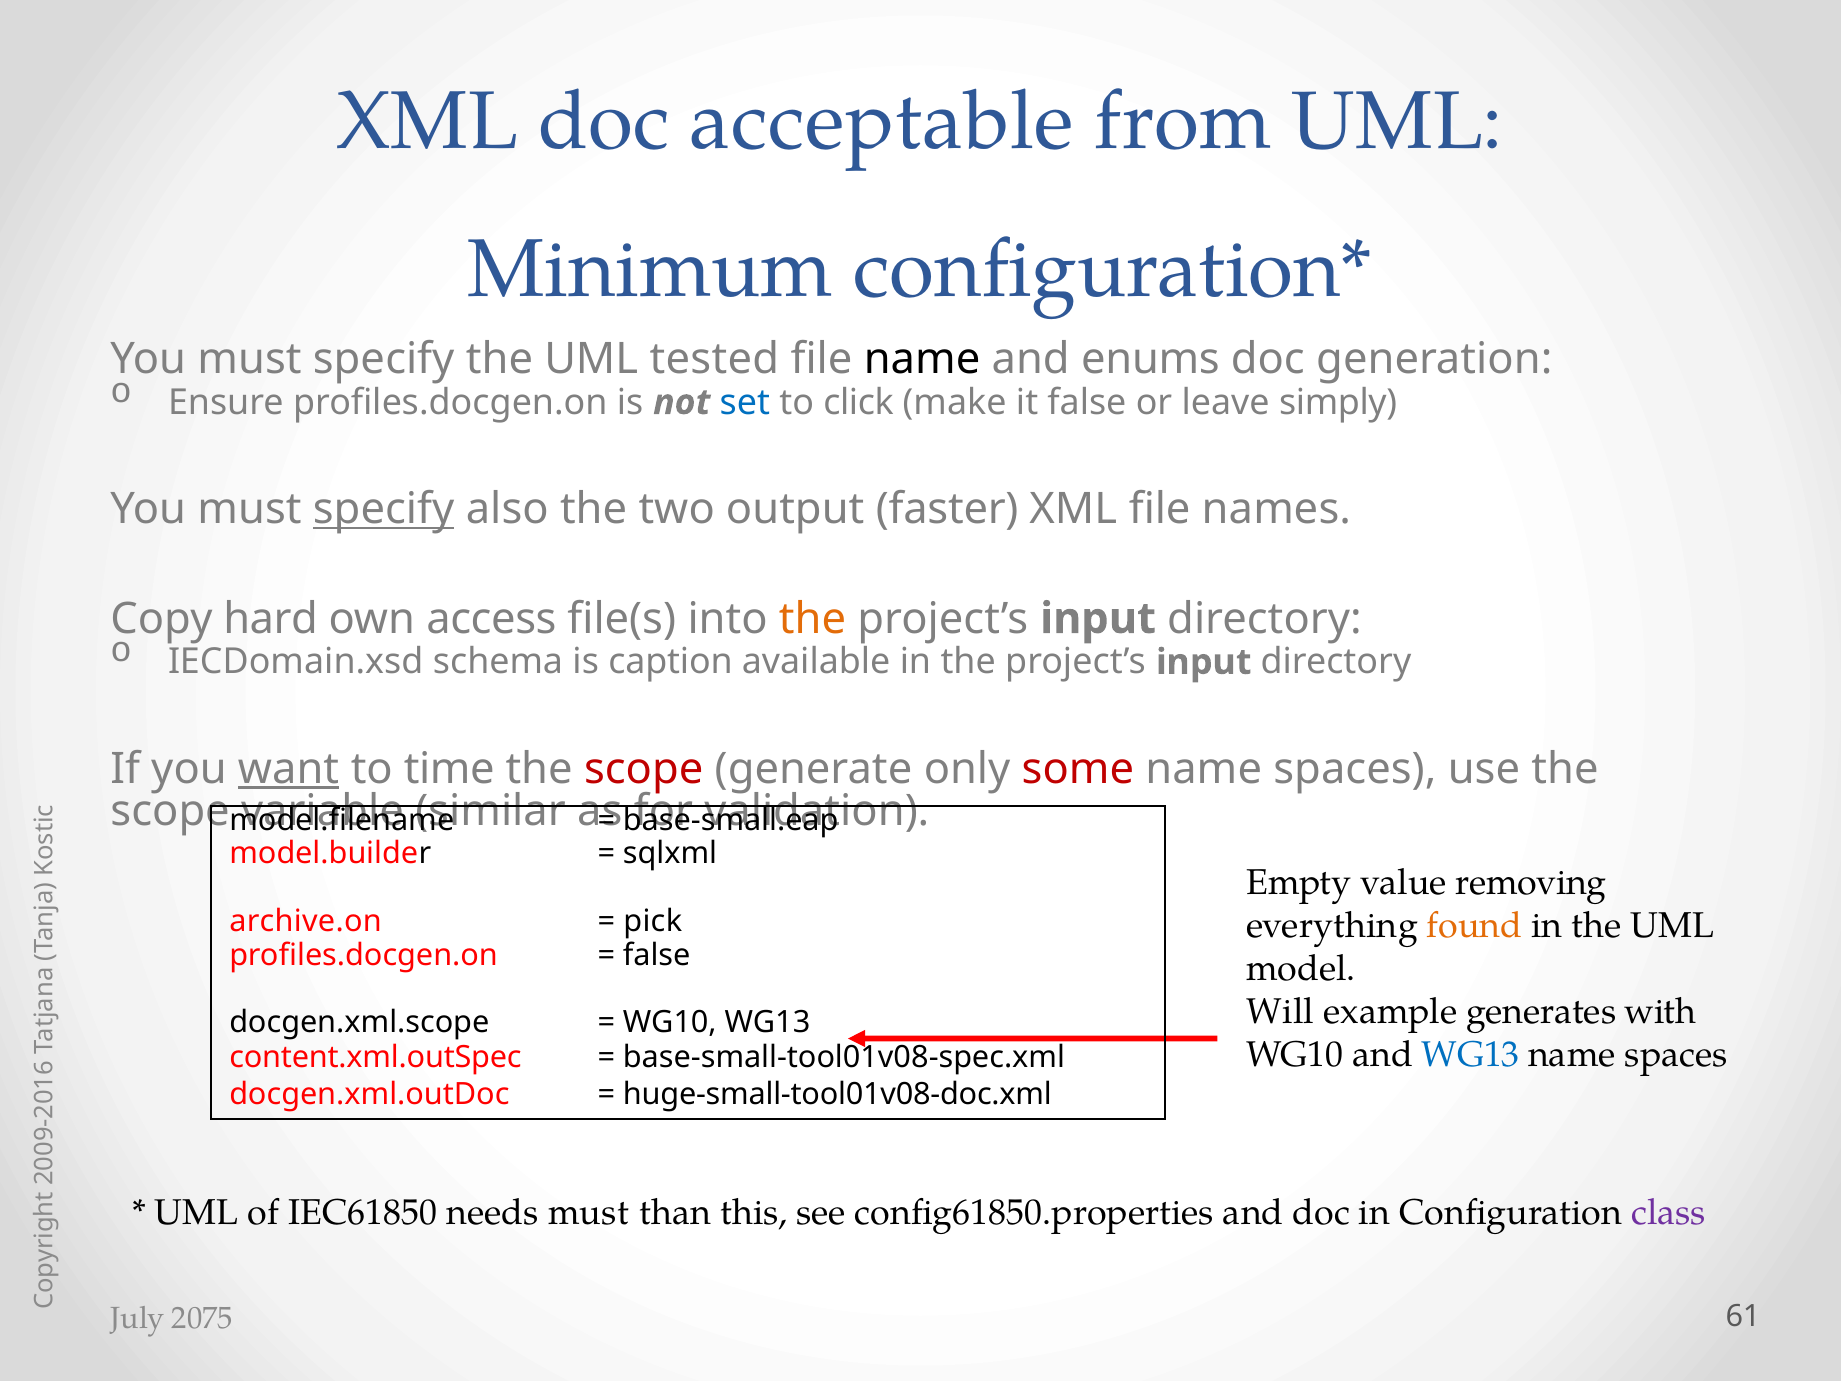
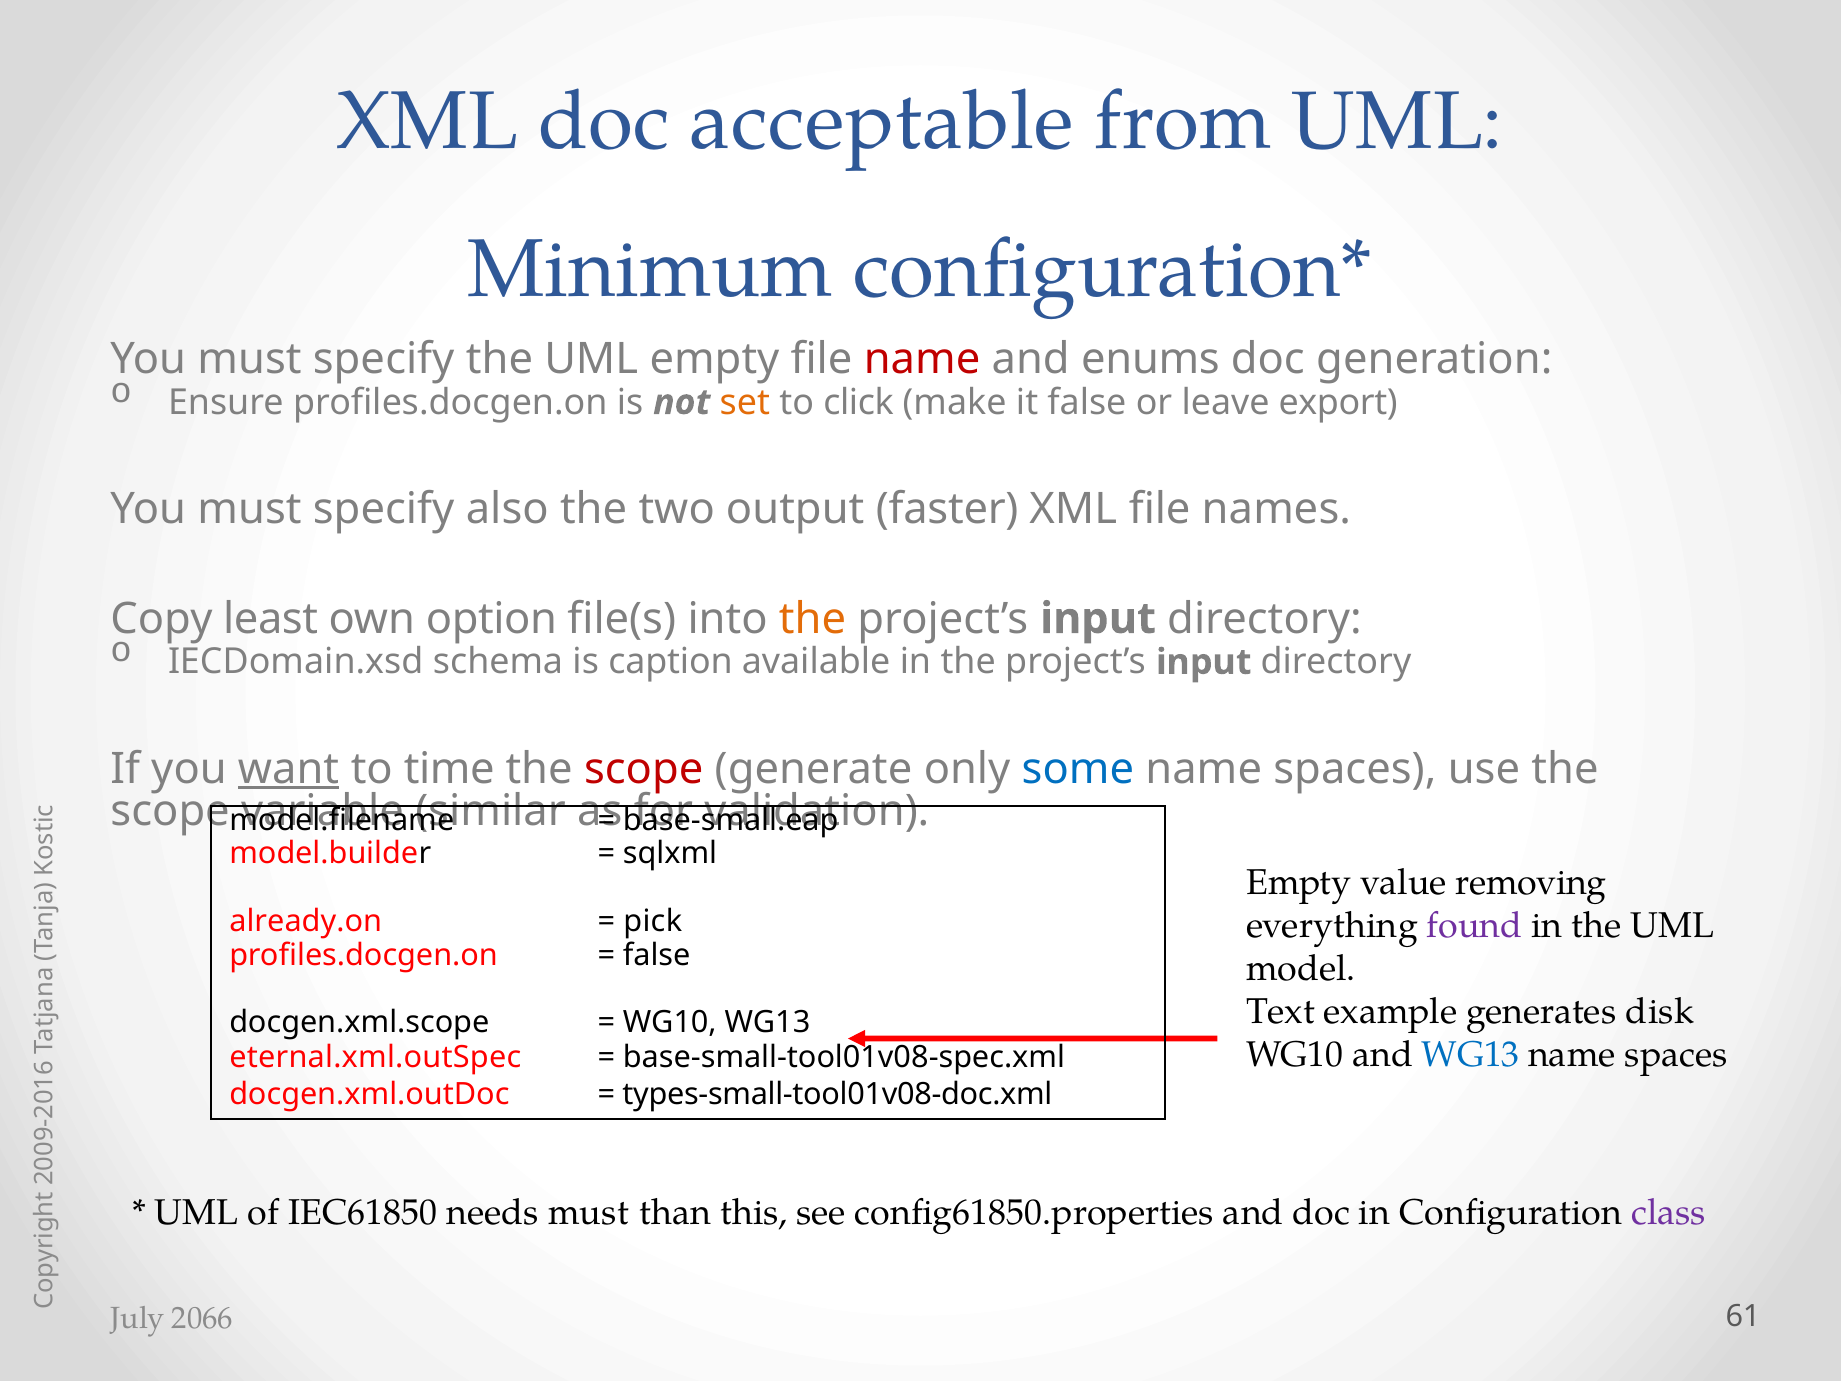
UML tested: tested -> empty (714, 359)
name colour: black -> red (922, 359)
set colour: blue -> orange (745, 402)
simply: simply -> export (1338, 402)
specify underline: present -> none (384, 509)
hard: hard -> least (271, 619)
access: access -> option (491, 619)
some colour: red -> blue (1078, 769)
archive.on: archive.on -> already.on (306, 921)
found colour: orange -> purple (1475, 926)
Will: Will -> Text (1281, 1012)
with: with -> disk (1660, 1012)
content.xml.outSpec: content.xml.outSpec -> eternal.xml.outSpec (375, 1057)
huge-small-tool01v08-doc.xml: huge-small-tool01v08-doc.xml -> types-small-tool01v08-doc.xml (837, 1094)
2075: 2075 -> 2066 (202, 1319)
